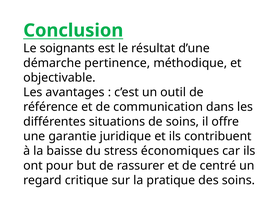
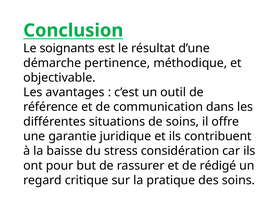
économiques: économiques -> considération (180, 151)
centré: centré -> rédigé (218, 166)
